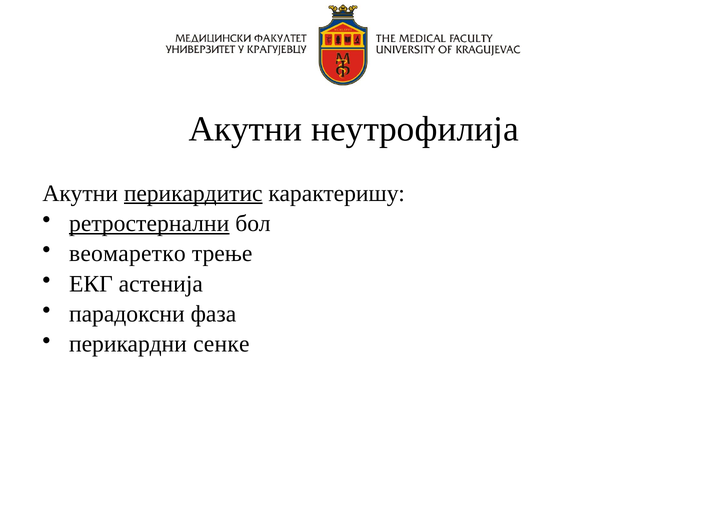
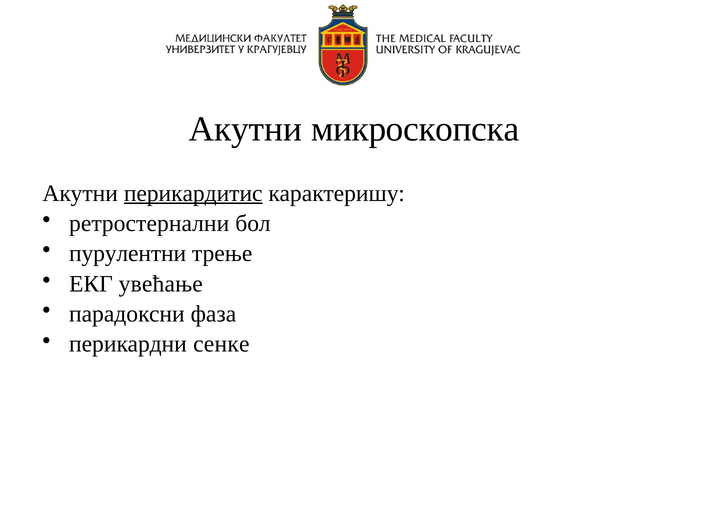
неутрофилија: неутрофилија -> микроскопска (415, 129)
ретростернални underline: present -> none (149, 223)
веомаретко: веомаретко -> пурулентни (128, 254)
астенија: астенија -> увећање (161, 284)
